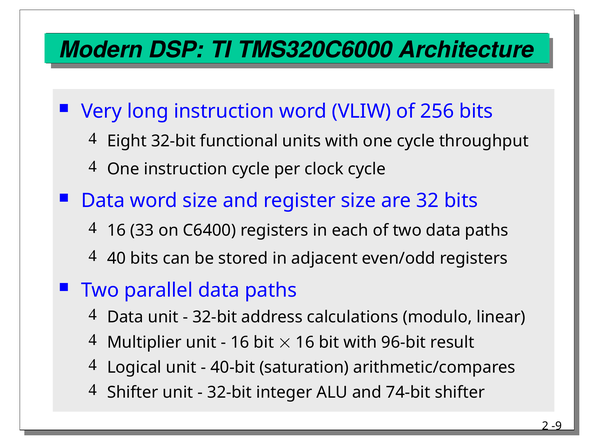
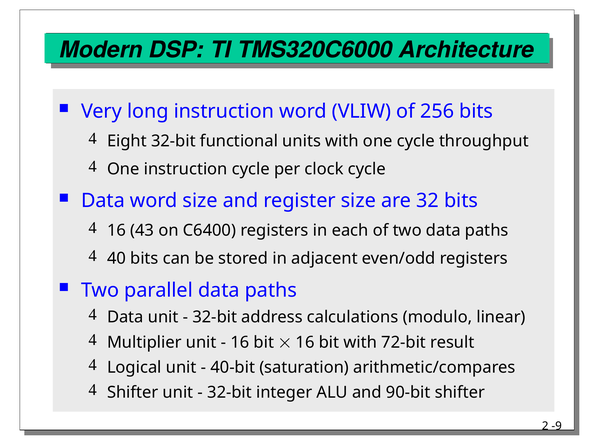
33: 33 -> 43 (142, 231)
96-bit: 96-bit -> 72-bit (404, 343)
74-bit: 74-bit -> 90-bit (408, 393)
